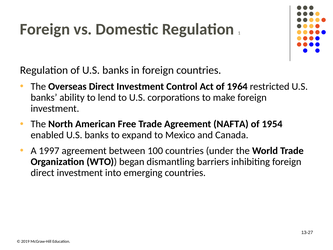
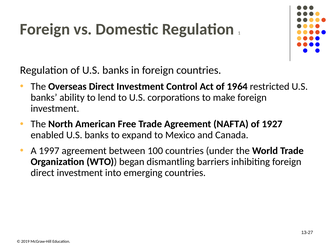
54: 54 -> 27 (277, 124)
